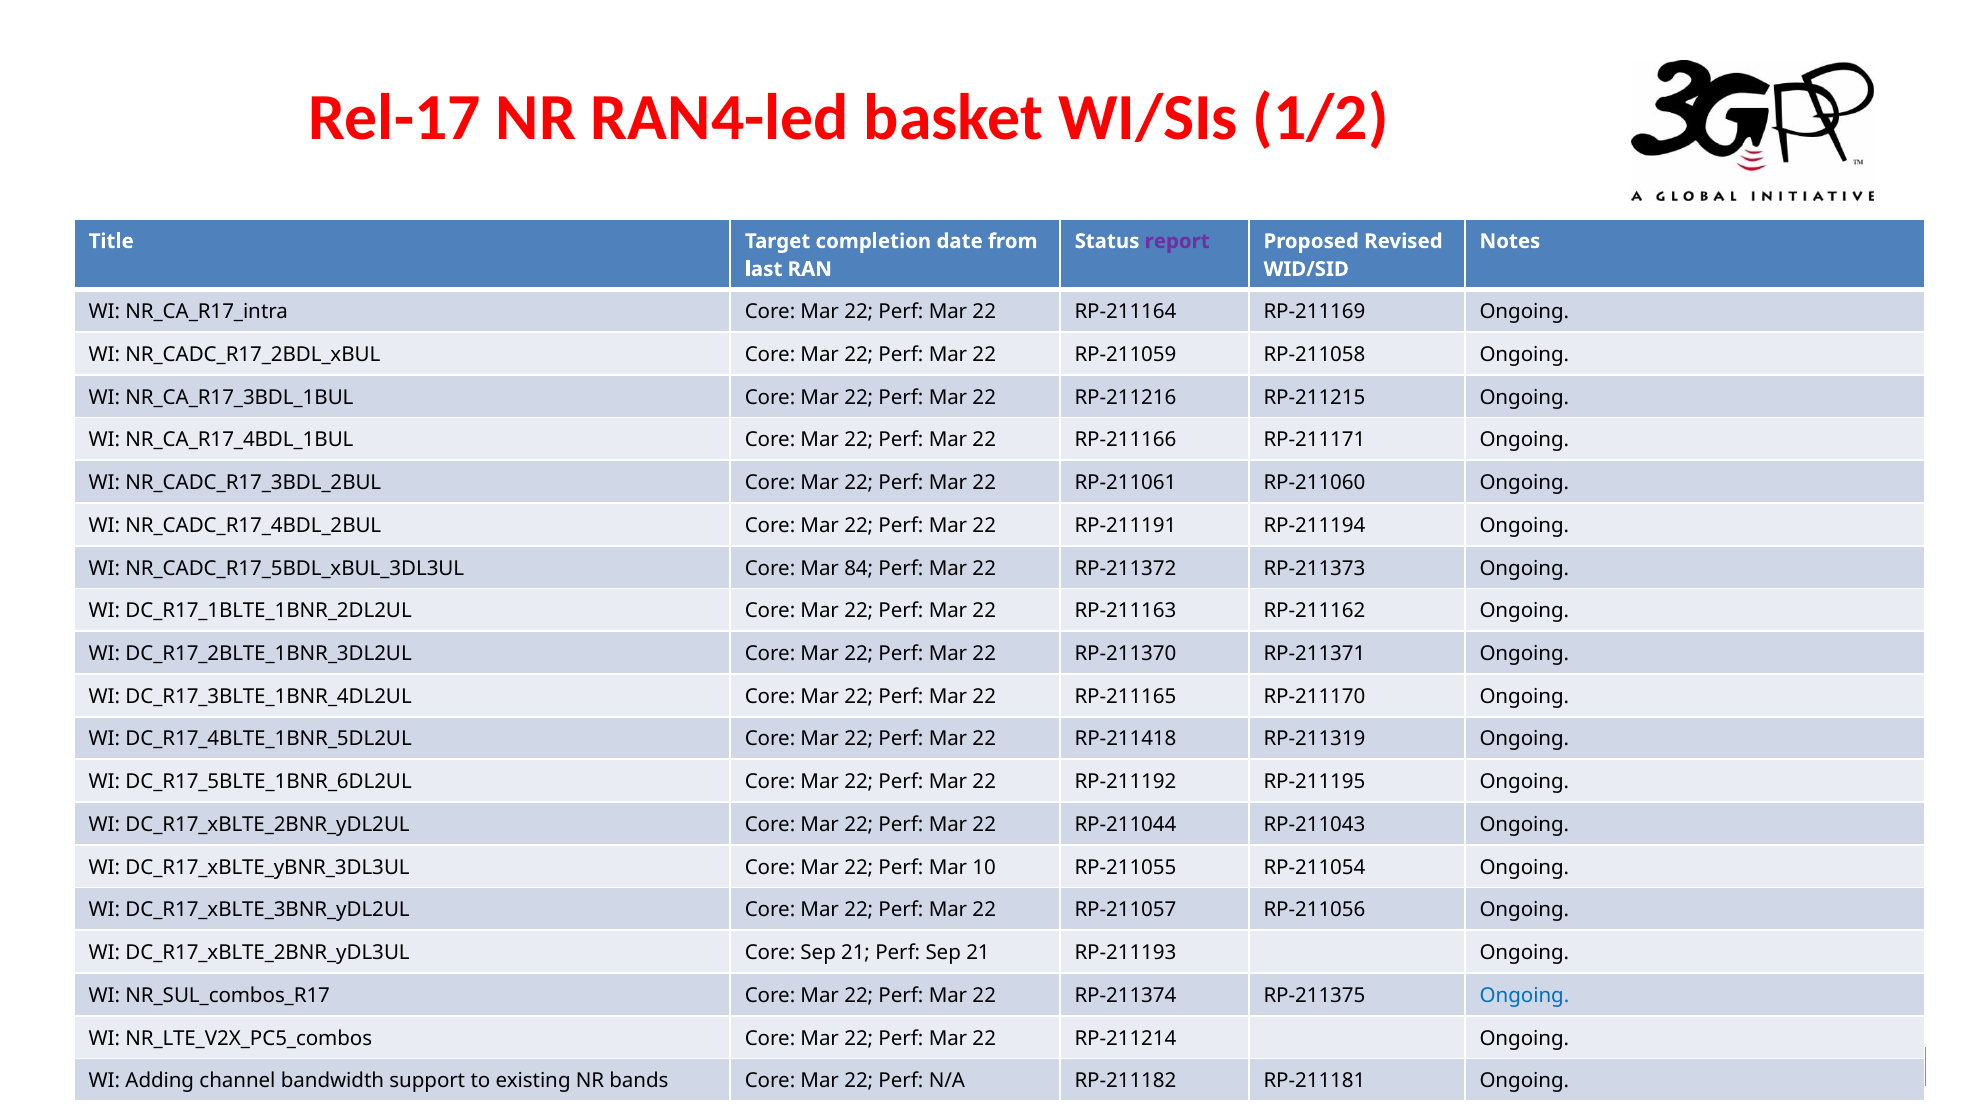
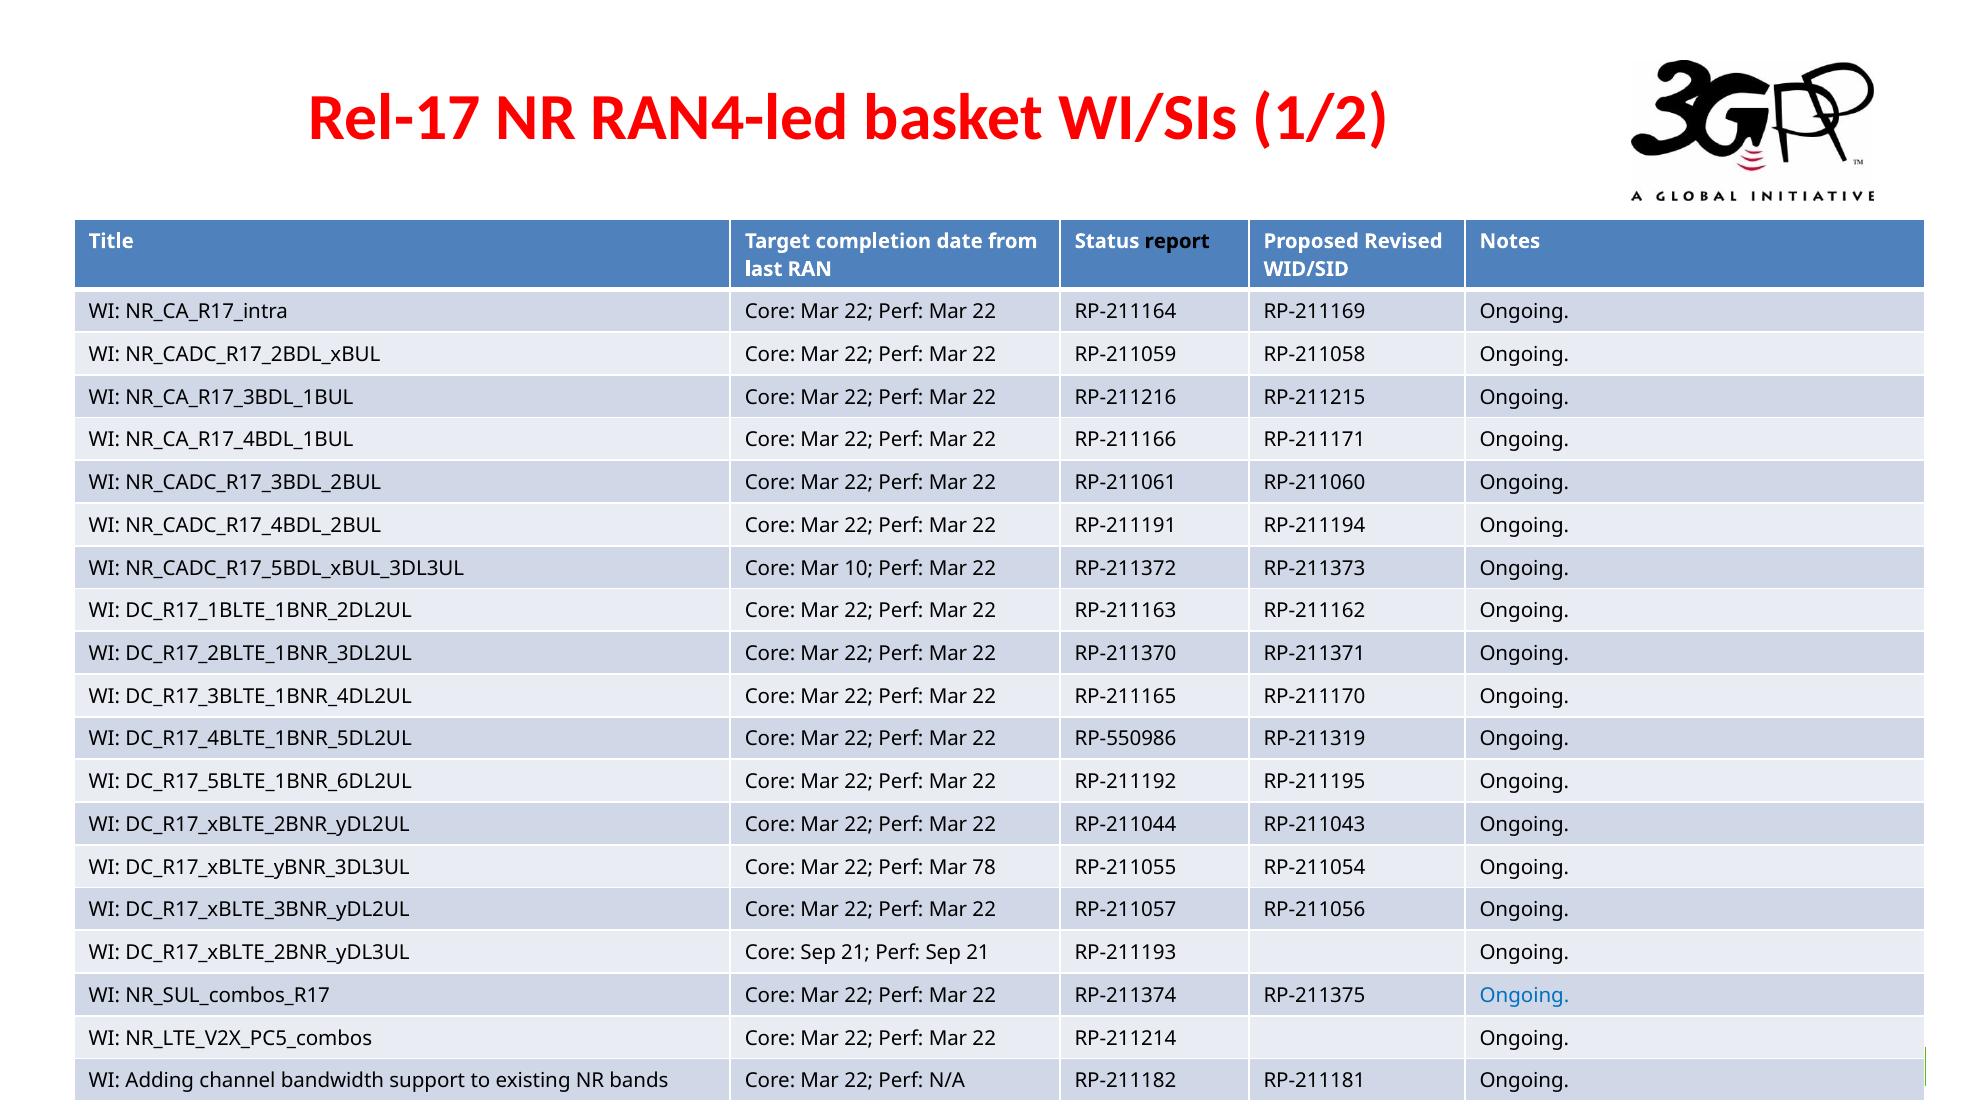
report colour: purple -> black (1177, 241)
Mar 84: 84 -> 10 (859, 568)
RP-211418: RP-211418 -> RP-550986 (1126, 739)
Mar 10: 10 -> 78 (984, 868)
